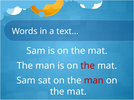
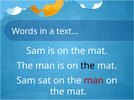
the colour: red -> black (88, 66)
